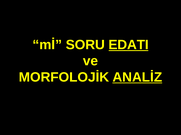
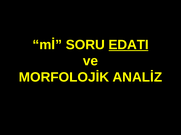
ANALİZ underline: present -> none (137, 78)
